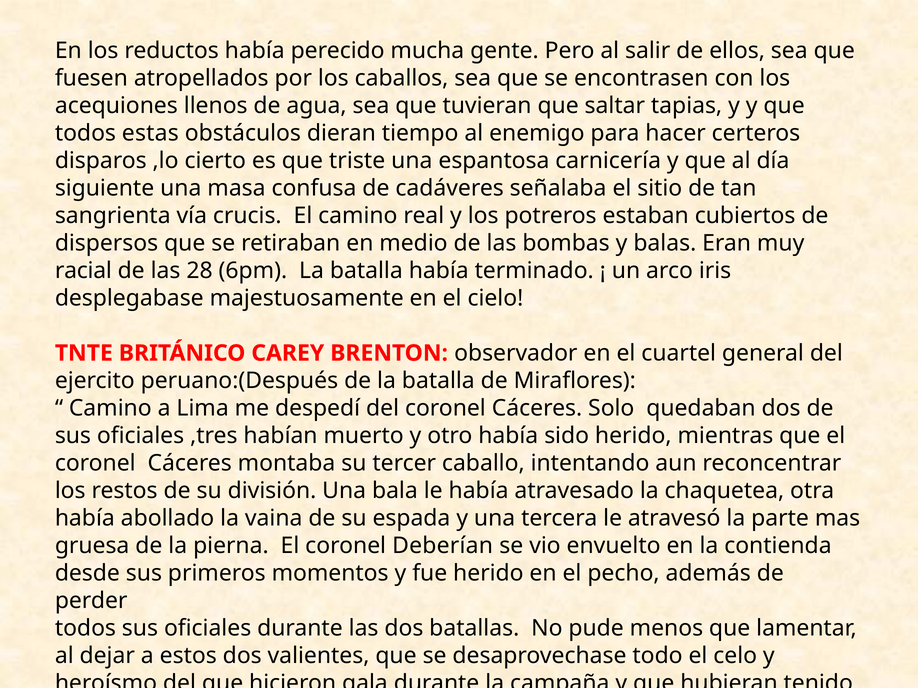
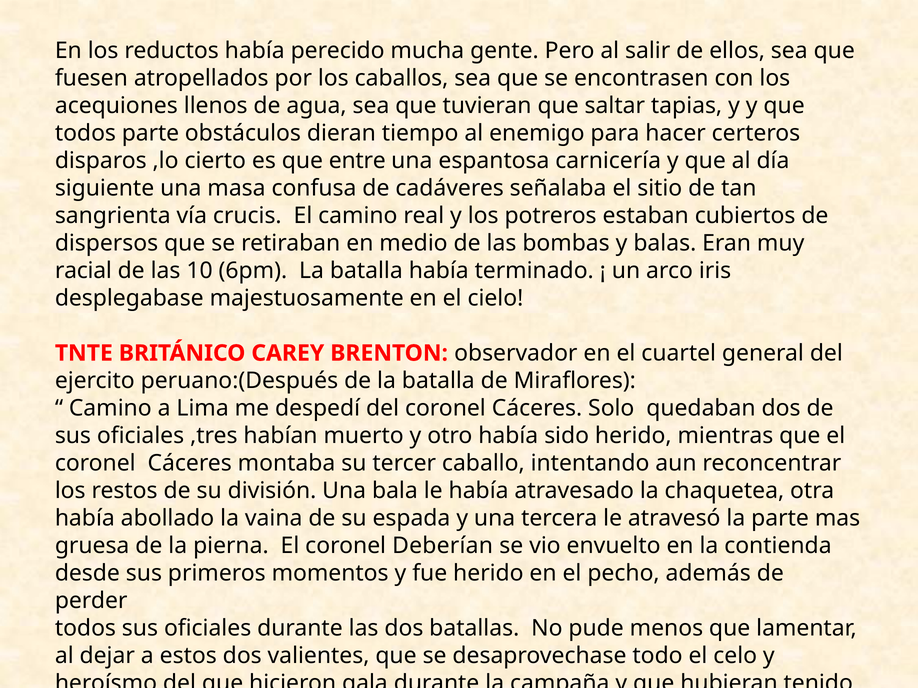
todos estas: estas -> parte (150, 133)
triste: triste -> entre (357, 161)
28: 28 -> 10 (200, 271)
